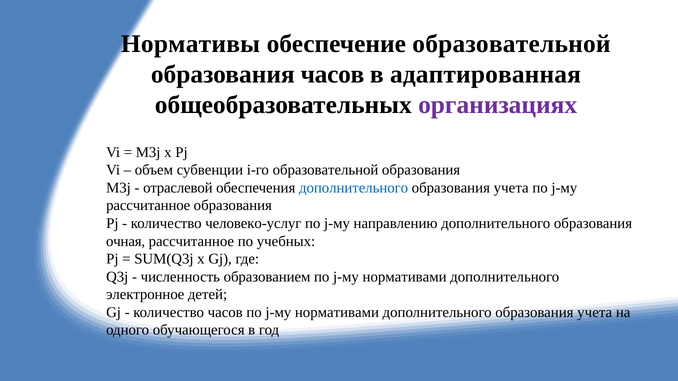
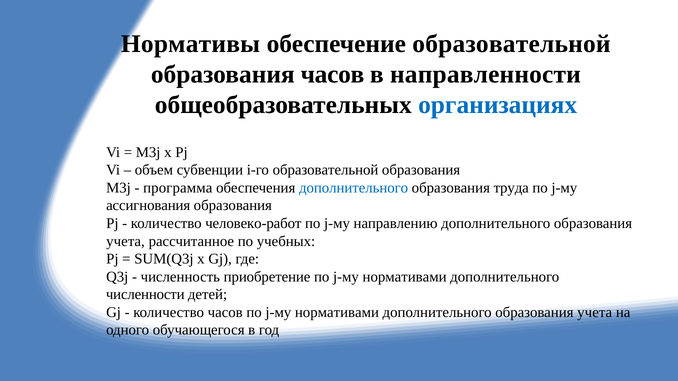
адаптированная: адаптированная -> направленности (485, 74)
организациях colour: purple -> blue (498, 105)
отраслевой: отраслевой -> программа (178, 188)
учета: учета -> труда (511, 188)
рассчитанное: рассчитанное -> ассигнования (148, 206)
человеко-услуг: человеко-услуг -> человеко-работ (253, 224)
очная: очная -> учета (125, 241)
образованием: образованием -> приобретение (267, 277)
электронное: электронное -> численности (145, 295)
